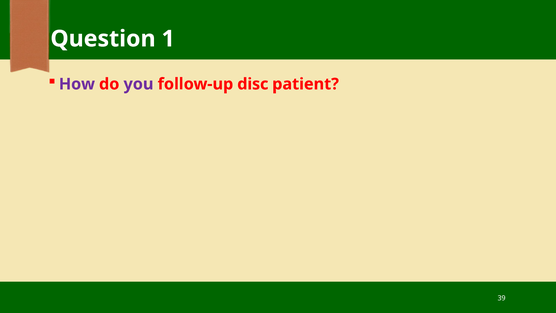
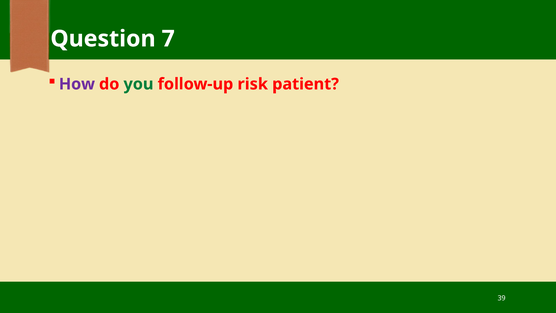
1: 1 -> 7 (168, 39)
you colour: purple -> green (139, 84)
disc: disc -> risk (253, 84)
